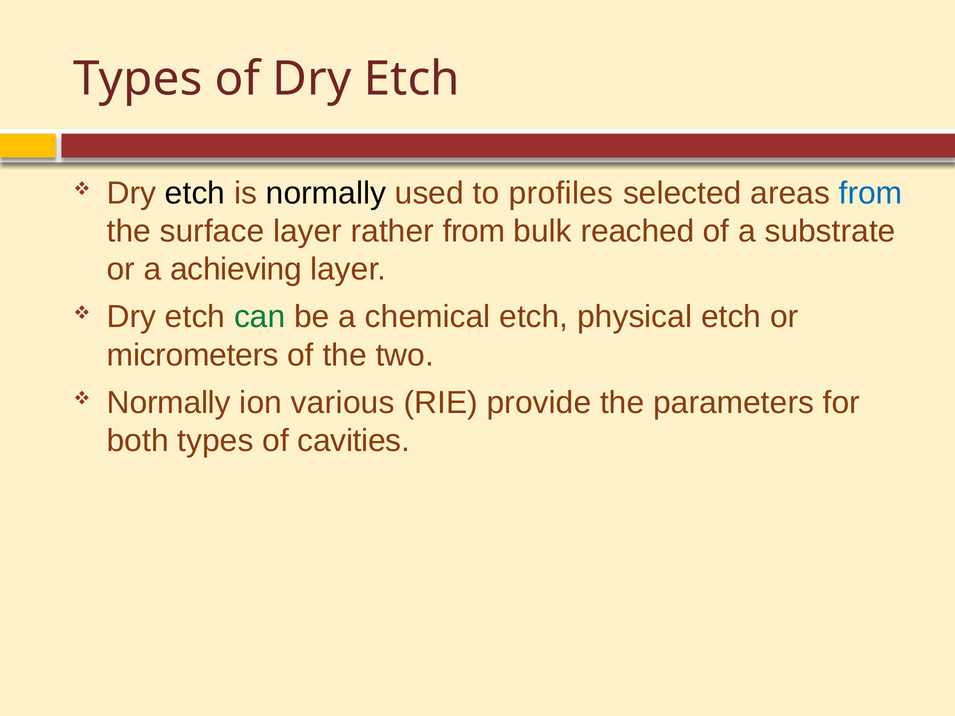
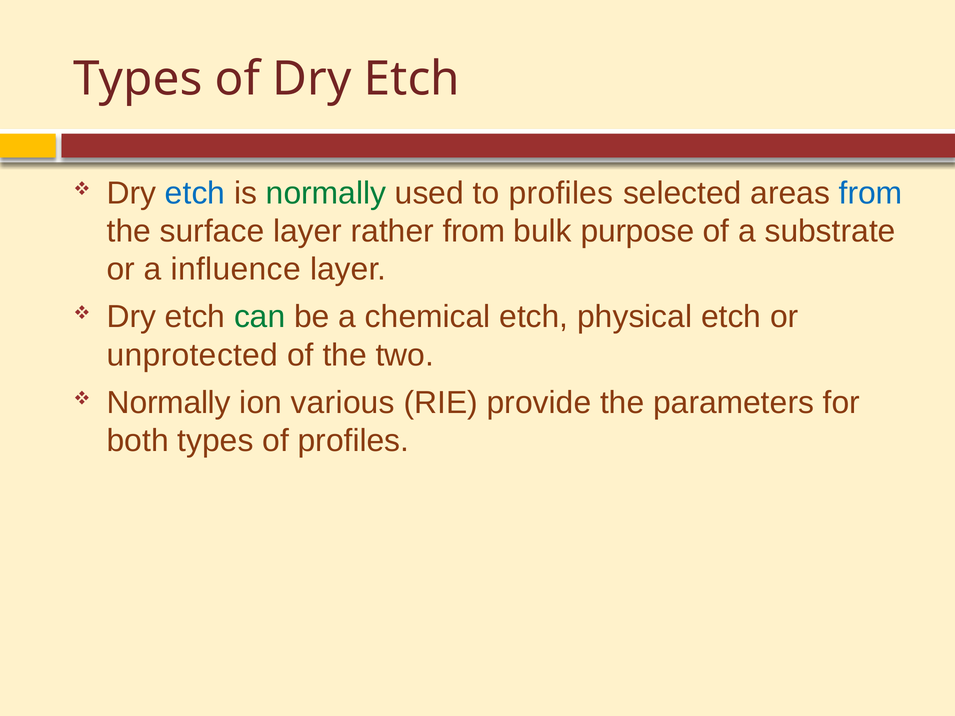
etch colour: black -> blue (195, 193)
normally colour: black -> green (326, 193)
reached: reached -> purpose (638, 231)
achieving: achieving -> influence (236, 270)
micrometers: micrometers -> unprotected (192, 355)
of cavities: cavities -> profiles (354, 441)
